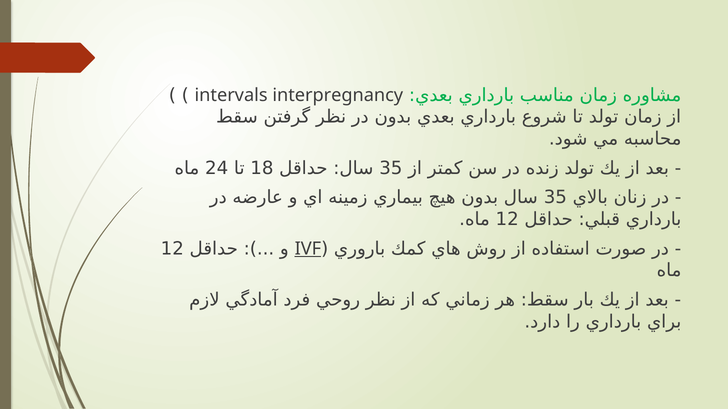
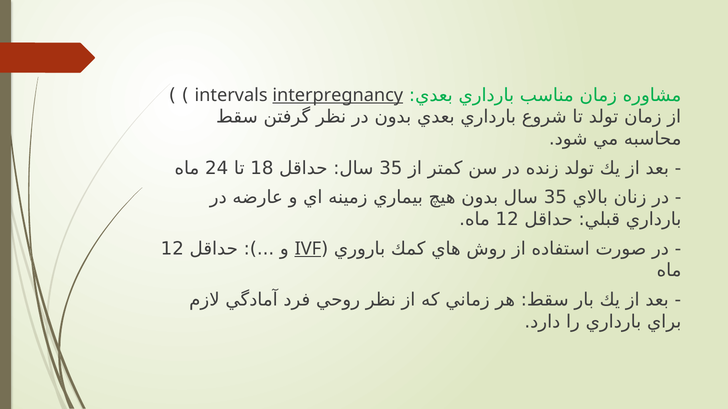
interpregnancy underline: none -> present (338, 95)
